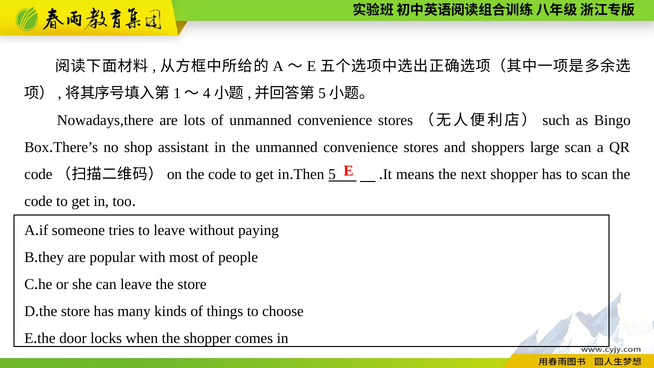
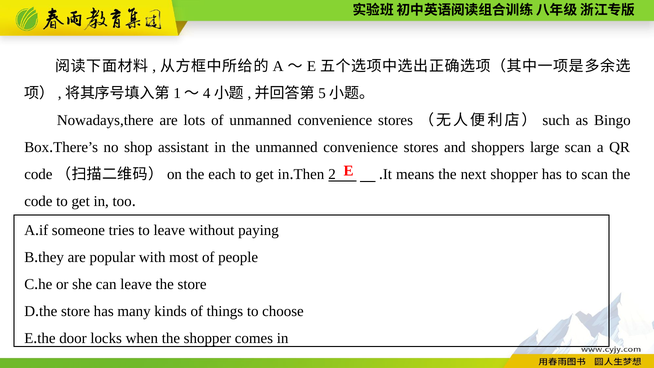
code: code -> each (222, 174)
5: 5 -> 2 (332, 174)
